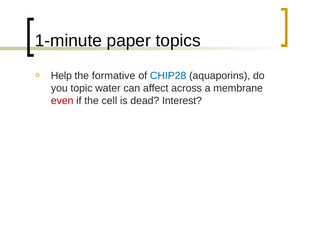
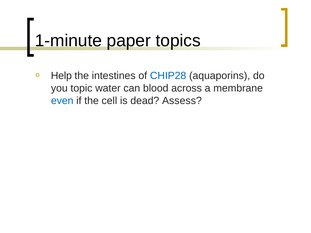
formative: formative -> intestines (114, 76)
affect: affect -> blood (156, 88)
even colour: red -> blue (62, 101)
Interest: Interest -> Assess (182, 101)
